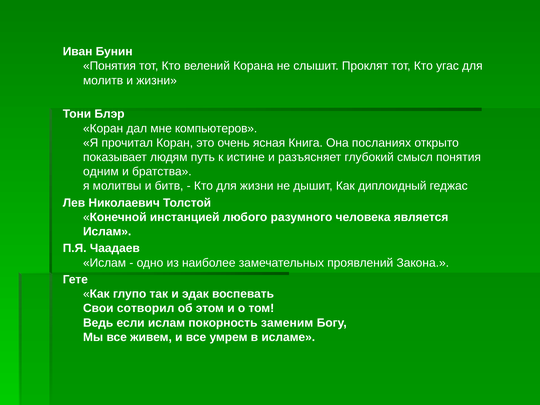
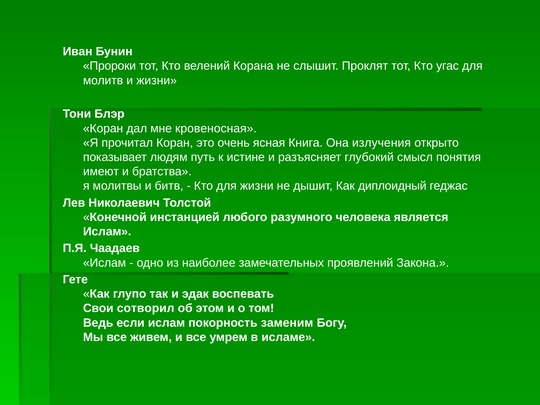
Понятия: Понятия -> Пророки (109, 66)
компьютеров: компьютеров -> кровеносная (216, 128)
посланиях: посланиях -> излучения (381, 143)
одним: одним -> имеют (101, 172)
